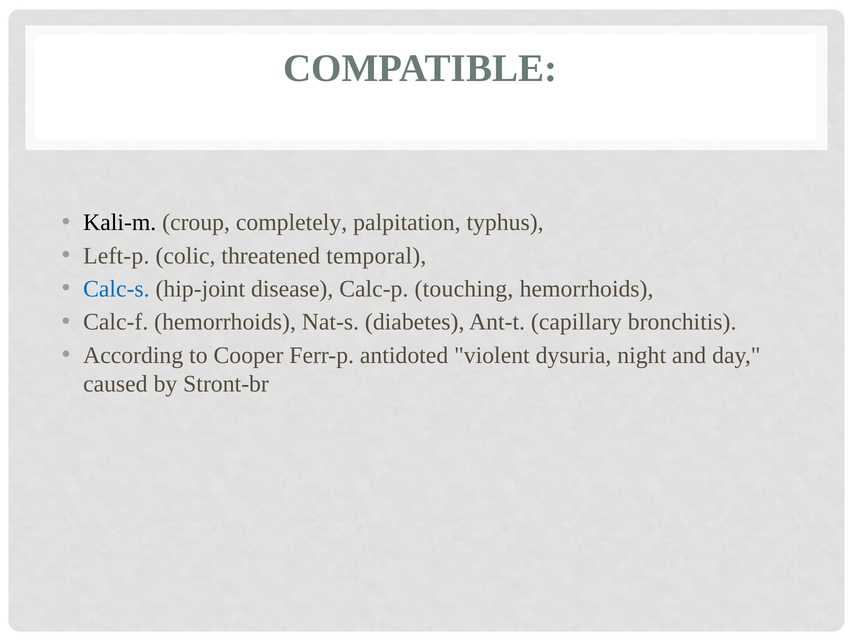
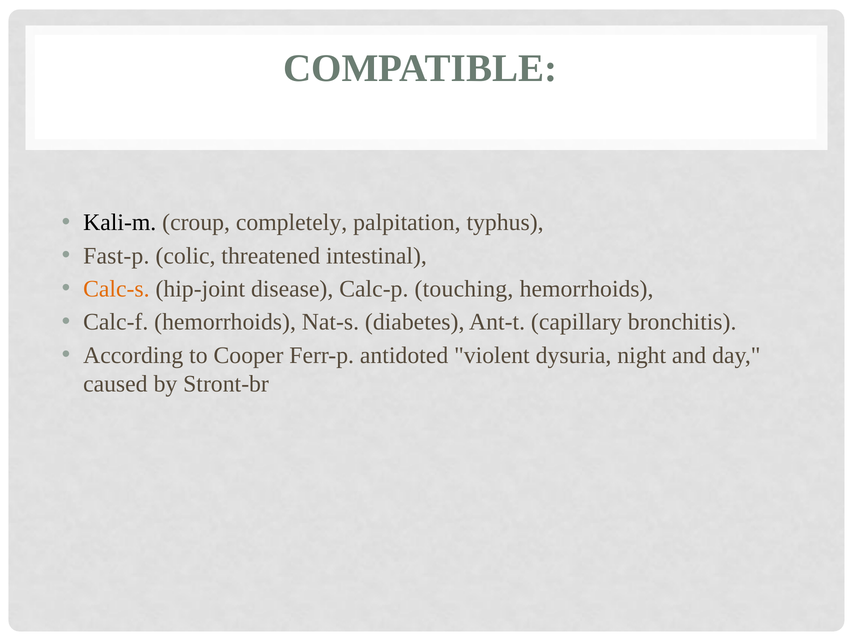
Left-p: Left-p -> Fast-p (116, 256)
temporal: temporal -> intestinal (376, 256)
Calc-s colour: blue -> orange (116, 289)
